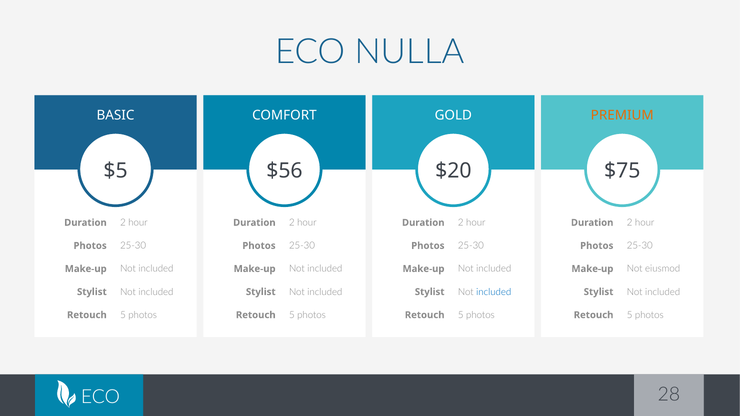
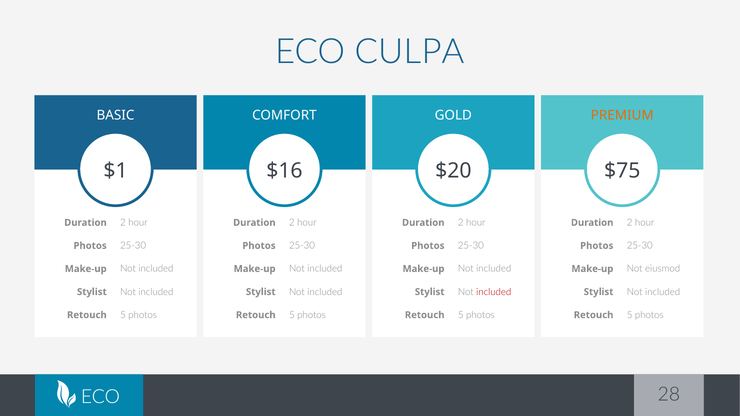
NULLA: NULLA -> CULPA (410, 52)
$5: $5 -> $1 (116, 171)
$56: $56 -> $16 (284, 171)
included colour: blue -> red (494, 292)
